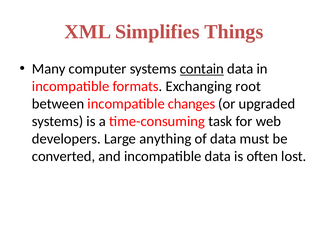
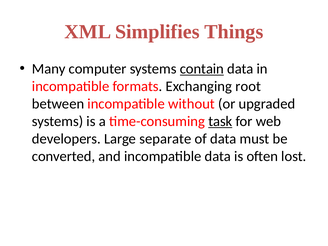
changes: changes -> without (191, 104)
task underline: none -> present (220, 121)
anything: anything -> separate (165, 139)
